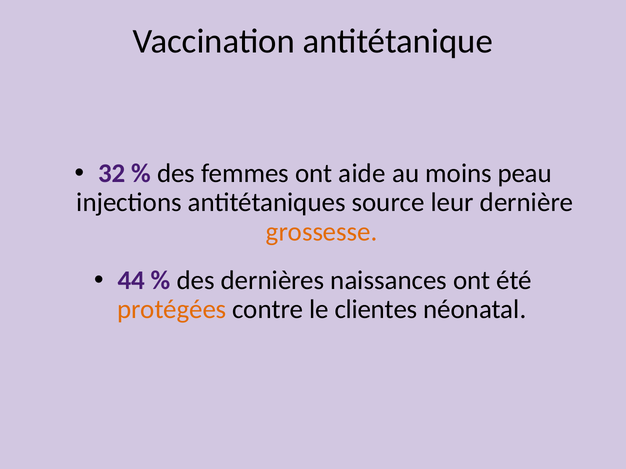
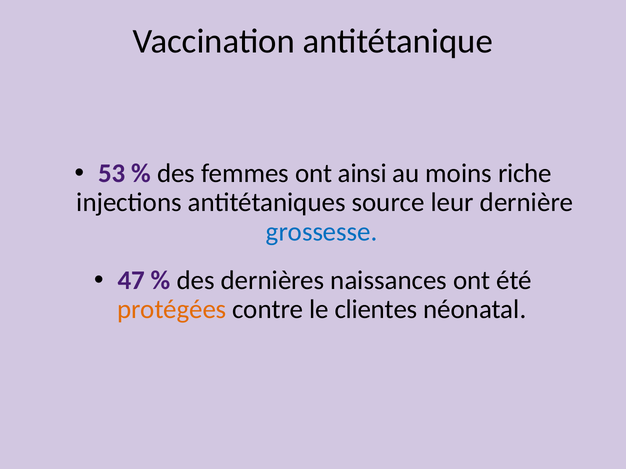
32: 32 -> 53 (112, 174)
aide: aide -> ainsi (362, 174)
peau: peau -> riche (525, 174)
grossesse colour: orange -> blue (322, 232)
44: 44 -> 47 (131, 281)
